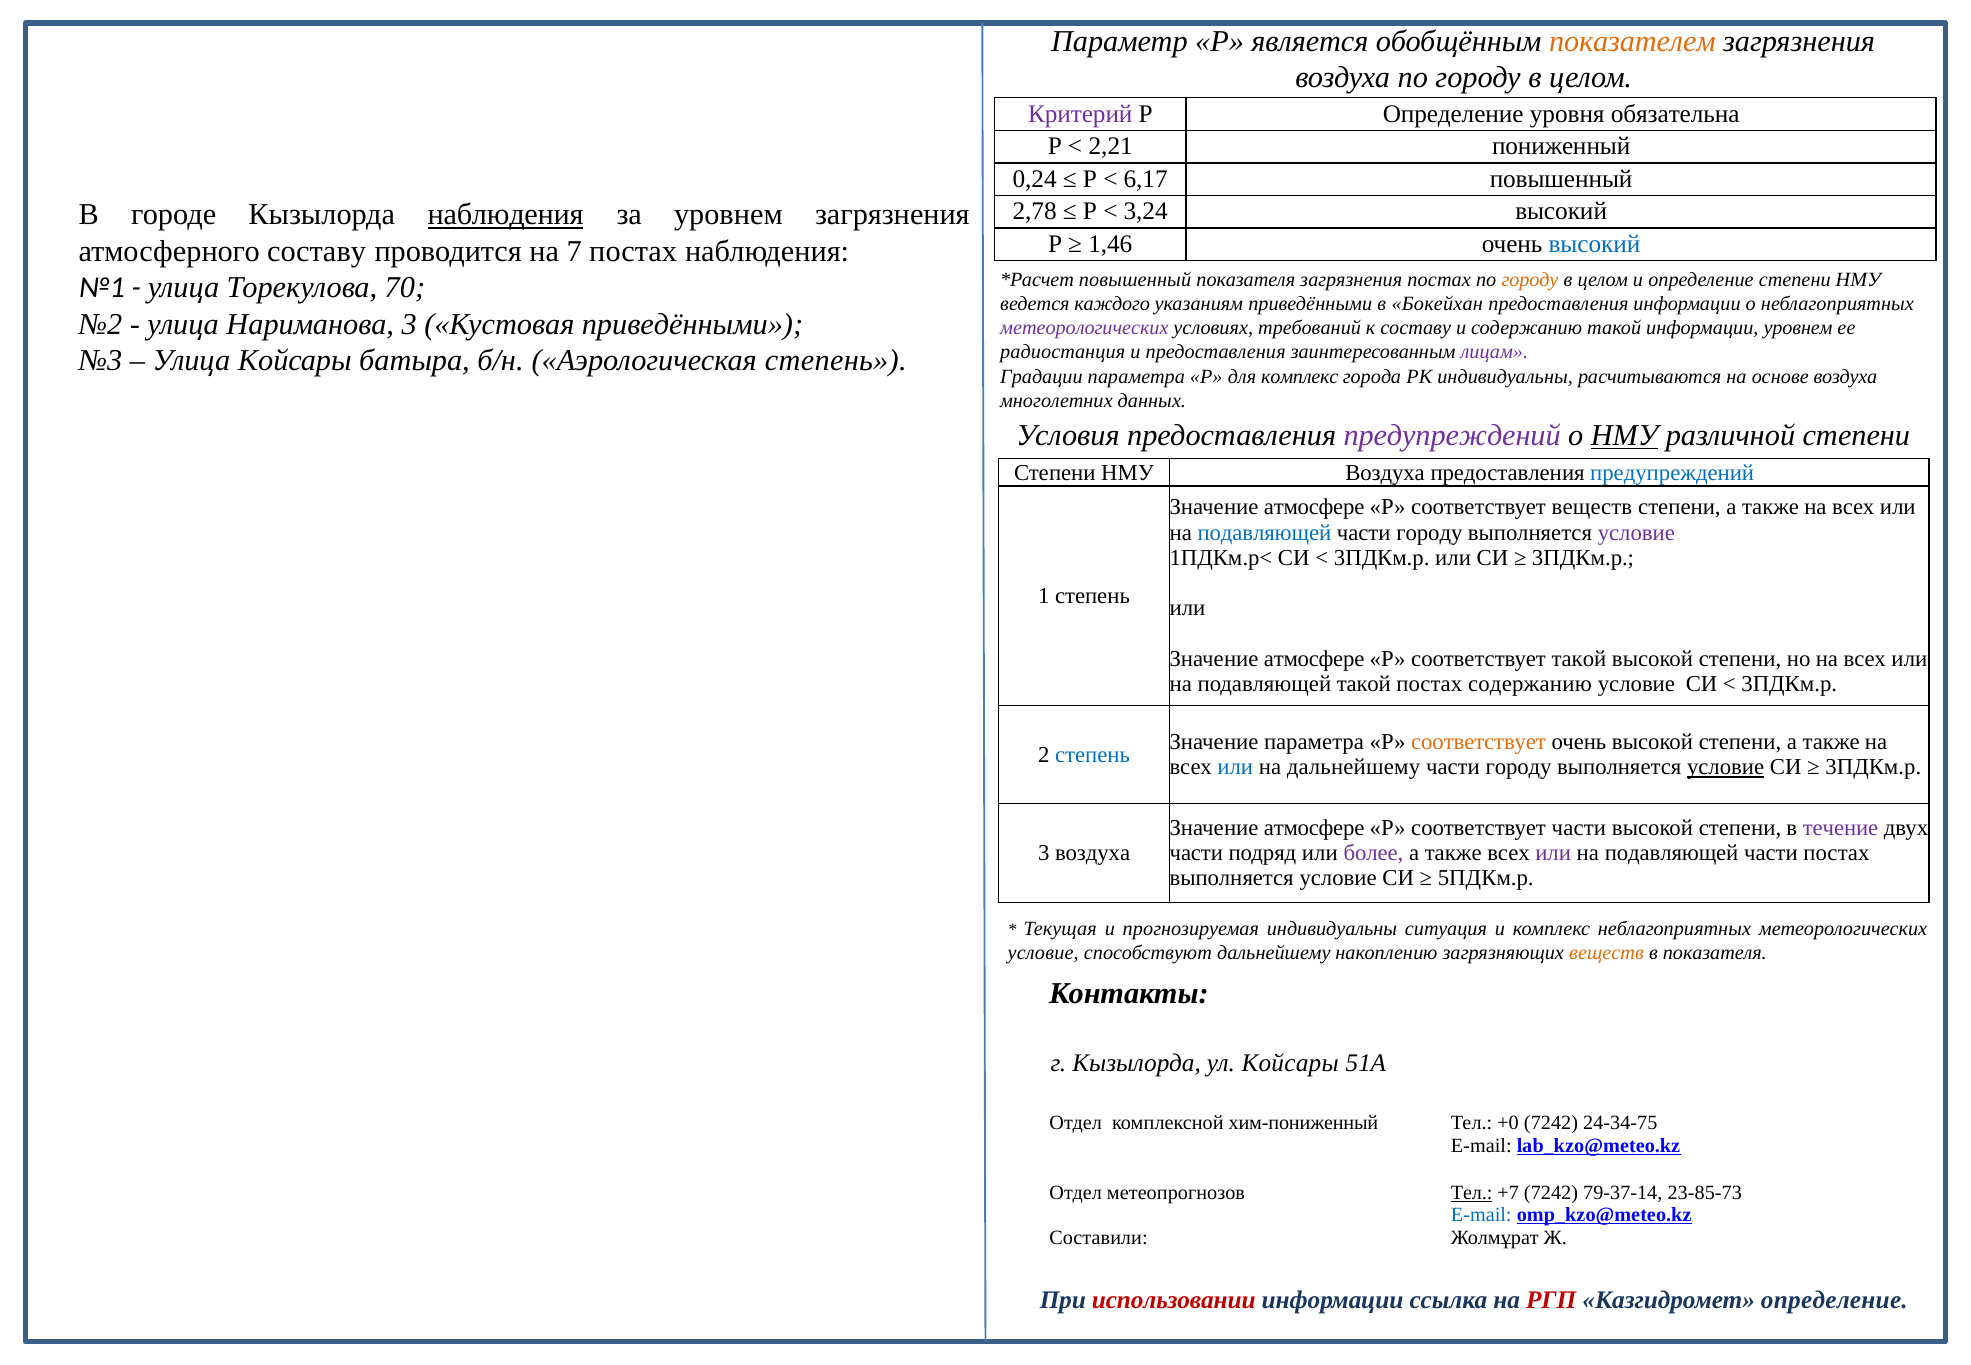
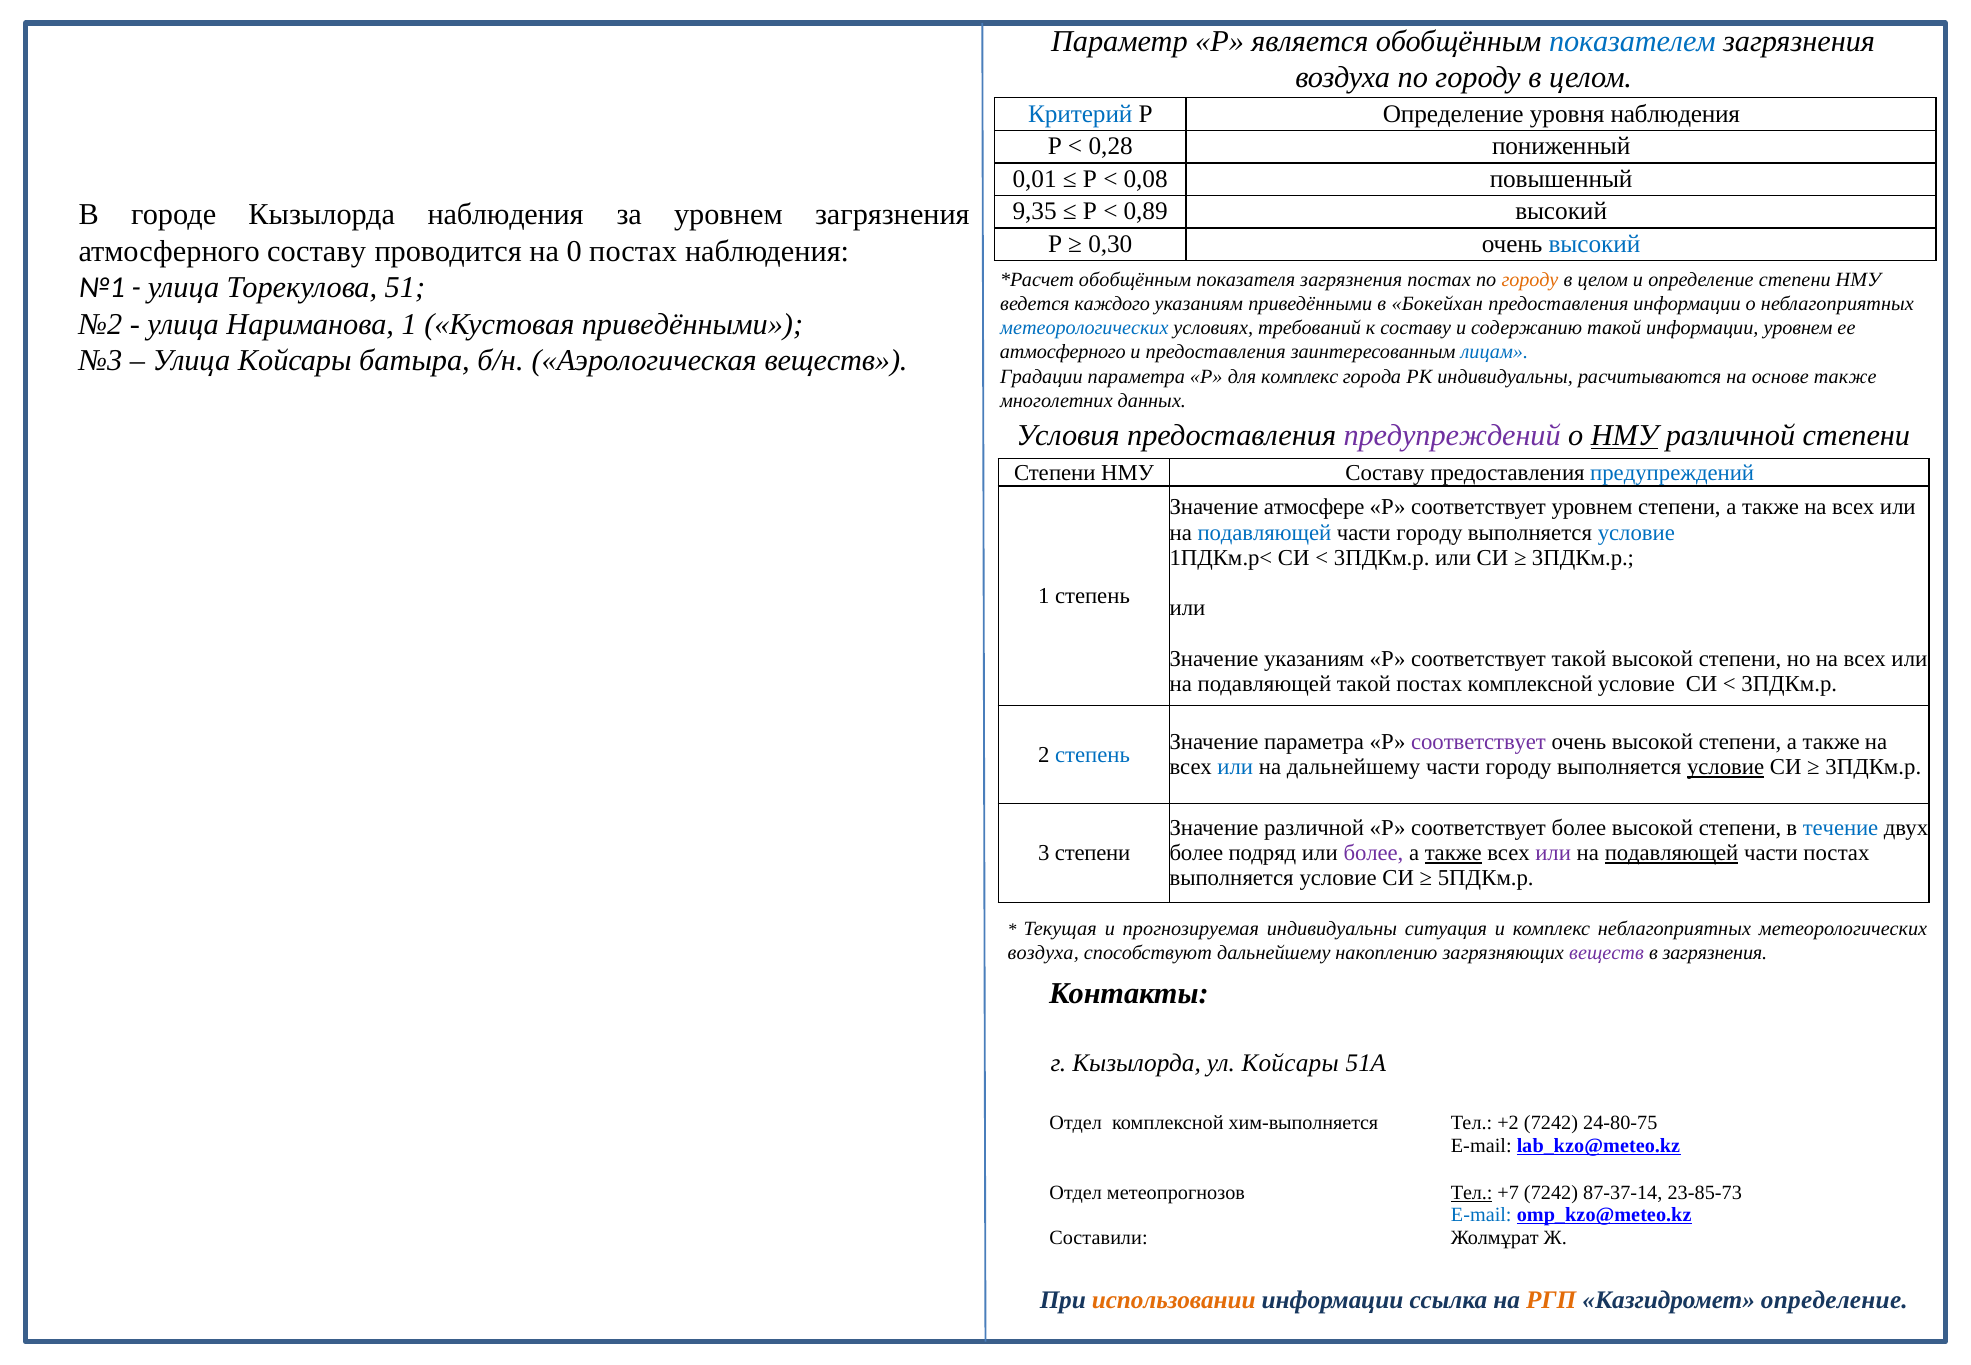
показателем colour: orange -> blue (1632, 41)
Критерий colour: purple -> blue (1080, 114)
уровня обязательна: обязательна -> наблюдения (1675, 114)
2,21: 2,21 -> 0,28 (1111, 146)
0,24: 0,24 -> 0,01 (1035, 179)
6,17: 6,17 -> 0,08 (1146, 179)
2,78: 2,78 -> 9,35 (1035, 211)
3,24: 3,24 -> 0,89 (1146, 211)
наблюдения underline: present -> none (506, 215)
1,46: 1,46 -> 0,30 (1110, 244)
7: 7 -> 0 (574, 251)
повышенный: повышенный -> обобщённым (1135, 279)
70: 70 -> 51 (405, 288)
Нариманова 3: 3 -> 1 (409, 324)
метеорологических colour: purple -> blue (1084, 328)
радиостанция: радиостанция -> атмосферного (1063, 352)
лицам colour: purple -> blue (1494, 352)
Аэрологическая степень: степень -> веществ (836, 360)
основе воздуха: воздуха -> также (1845, 376)
НМУ Воздуха: Воздуха -> Составу (1385, 472)
соответствует веществ: веществ -> уровнем (1592, 507)
условие colour: purple -> blue (1636, 532)
атмосфере: атмосфере -> указаниям (1314, 659)
постах содержанию: содержанию -> комплексной (1530, 684)
соответствует colour: orange -> purple (1479, 742)
атмосфере: атмосфере -> различной (1314, 828)
соответствует части: части -> более (1579, 828)
течение colour: purple -> blue (1841, 828)
3 воздуха: воздуха -> степени (1093, 853)
части: части -> более (1196, 853)
также underline: none -> present (1453, 853)
подавляющей underline: none -> present (1672, 853)
условие: условие -> воздуха (1043, 952)
веществ colour: orange -> purple (1607, 952)
в показателя: показателя -> загрязнения (1715, 952)
хим-пониженный: хим-пониженный -> хим-выполняется (1303, 1123)
+0: +0 -> +2 (1508, 1123)
24-34-75: 24-34-75 -> 24-80-75 (1620, 1123)
79-37-14: 79-37-14 -> 87-37-14 (1623, 1192)
использовании colour: red -> orange (1174, 1299)
РГП colour: red -> orange (1551, 1299)
